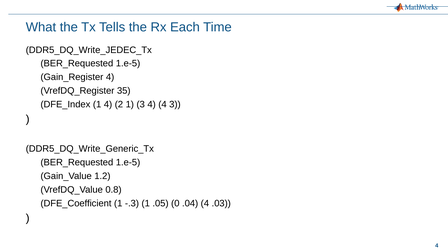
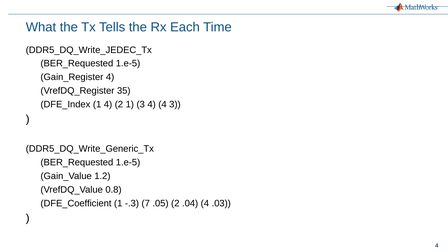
-.3 1: 1 -> 7 (146, 203)
.05 0: 0 -> 2 (175, 203)
